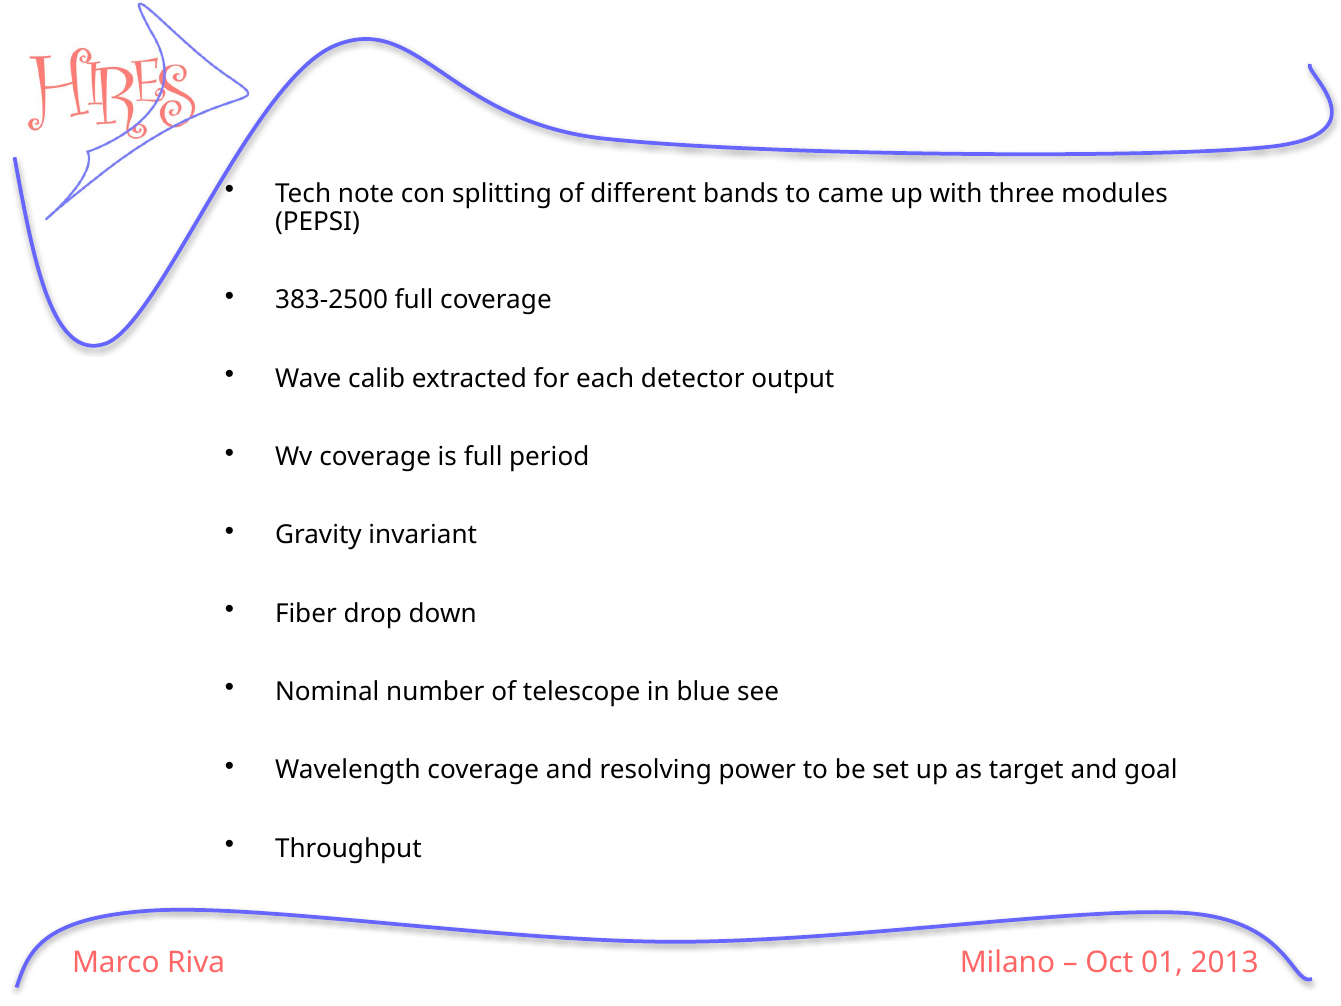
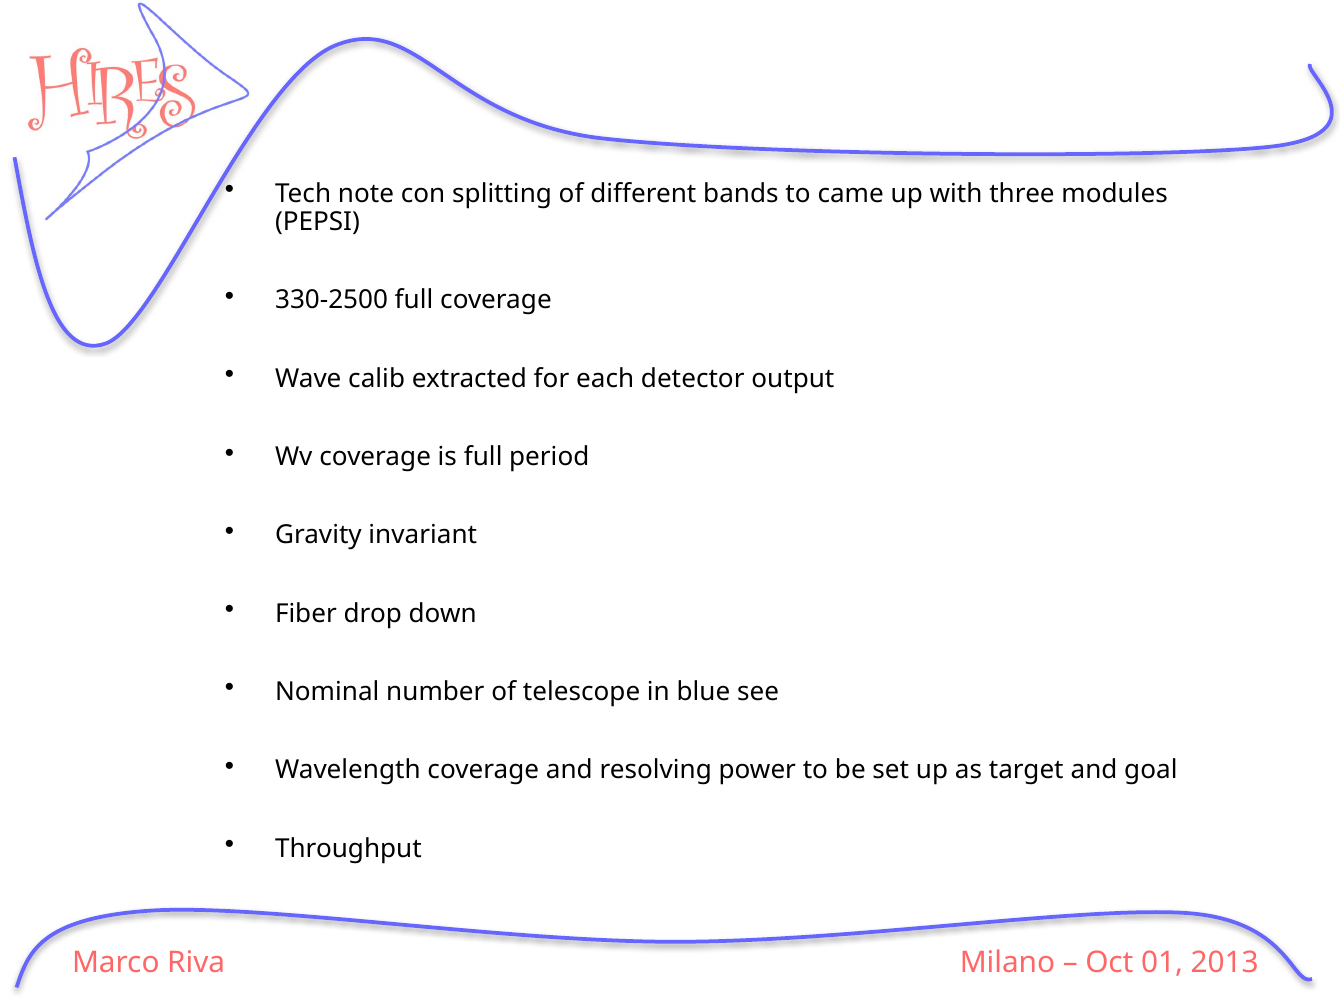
383-2500: 383-2500 -> 330-2500 (332, 300)
